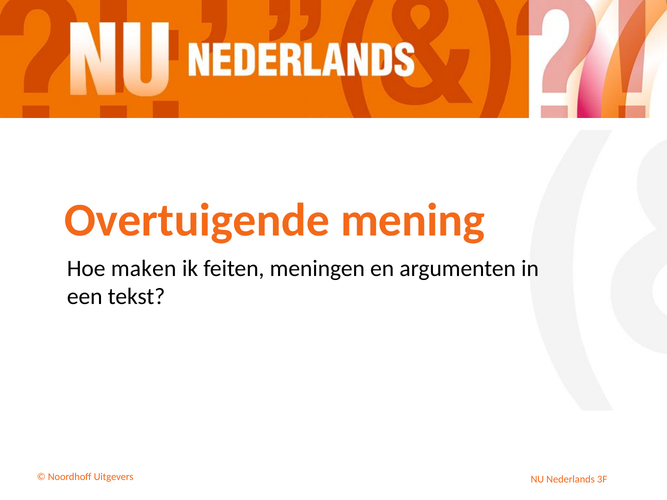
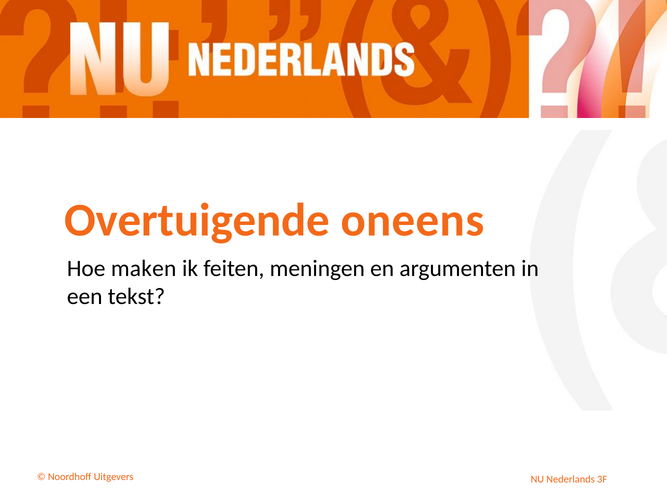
mening: mening -> oneens (412, 221)
